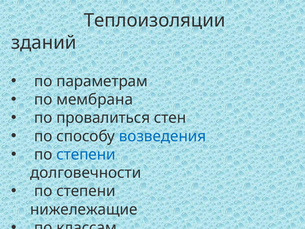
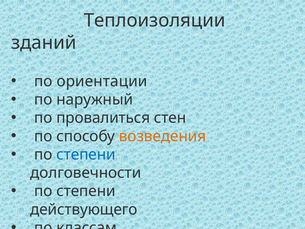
параметрам: параметрам -> ориентации (102, 81)
мембрана: мембрана -> наружный (95, 99)
возведения colour: blue -> orange (163, 136)
нижележащие: нижележащие -> действующего (84, 209)
